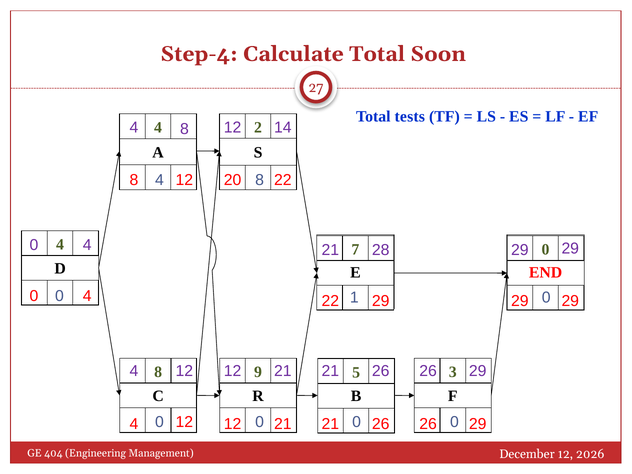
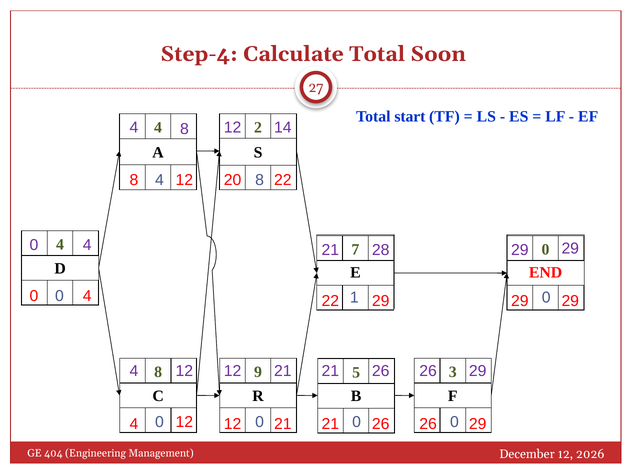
tests: tests -> start (410, 117)
